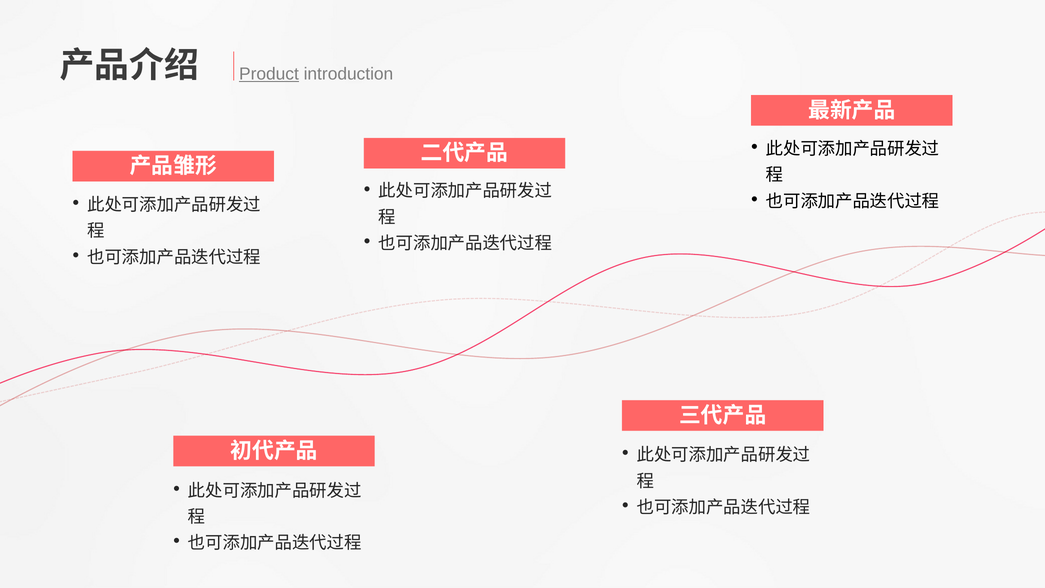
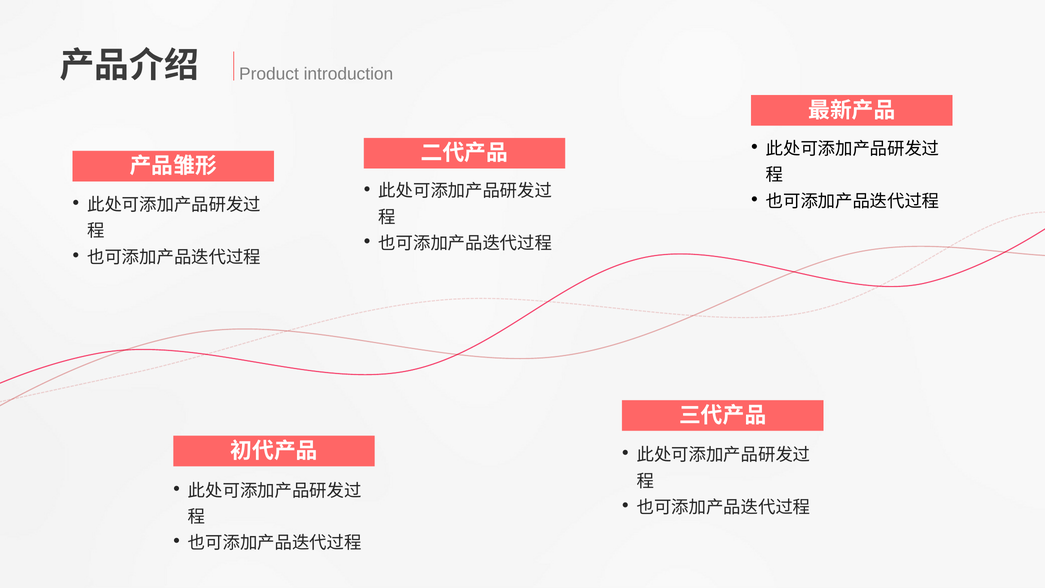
Product underline: present -> none (269, 74)
